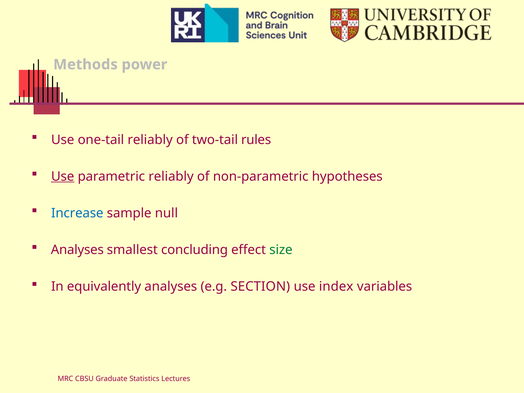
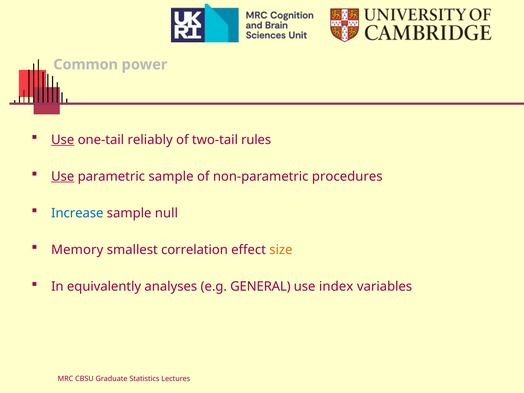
Methods: Methods -> Common (86, 65)
Use underline: none -> present (63, 140)
parametric reliably: reliably -> sample (171, 176)
hypotheses: hypotheses -> procedures (347, 176)
Analyses: Analyses -> Memory (77, 250)
concluding: concluding -> correlation (195, 250)
size colour: green -> orange (281, 250)
SECTION: SECTION -> GENERAL (260, 286)
